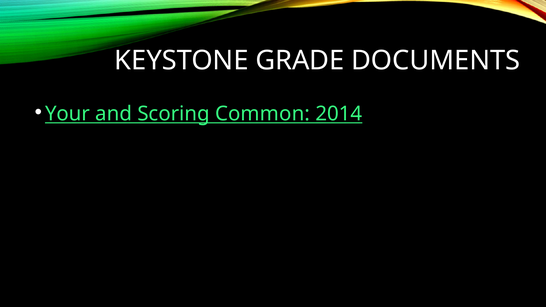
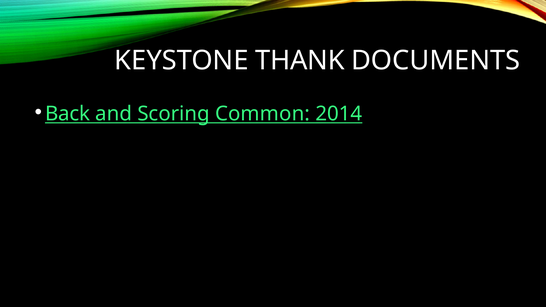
GRADE: GRADE -> THANK (300, 61)
Your: Your -> Back (68, 114)
